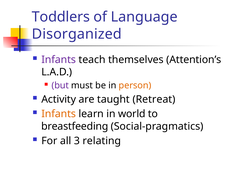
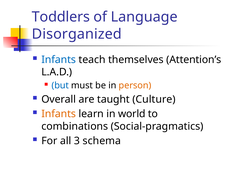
Infants colour: purple -> blue (59, 60)
but colour: purple -> blue (60, 86)
Activity: Activity -> Overall (59, 100)
Retreat: Retreat -> Culture (154, 100)
breastfeeding: breastfeeding -> combinations (75, 127)
relating: relating -> schema (102, 141)
